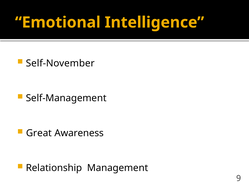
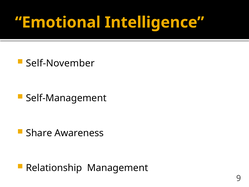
Great: Great -> Share (39, 133)
